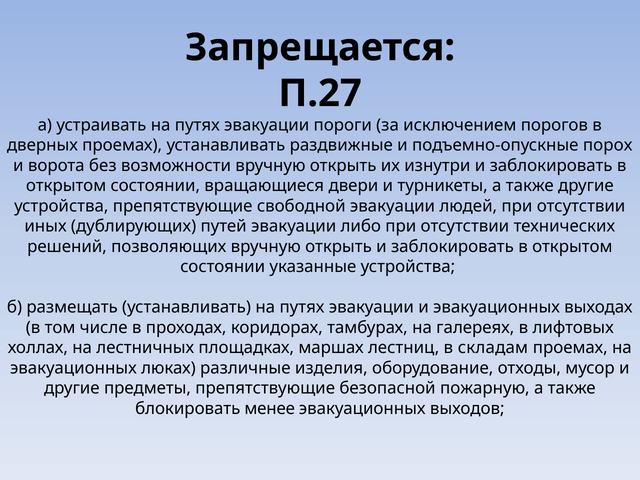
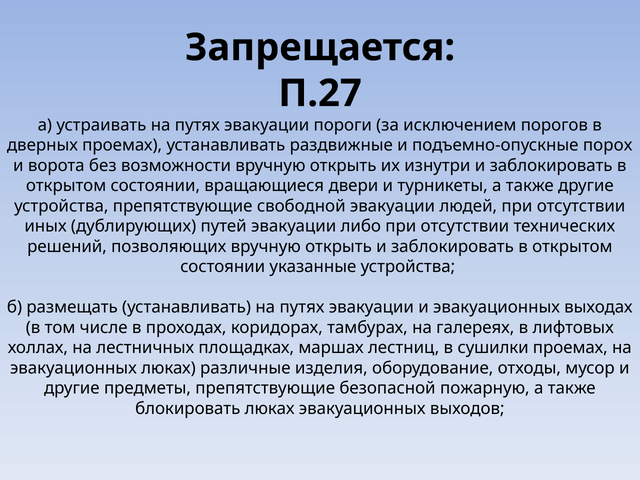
складам: складам -> сушилки (493, 348)
блокировать менее: менее -> люках (270, 409)
